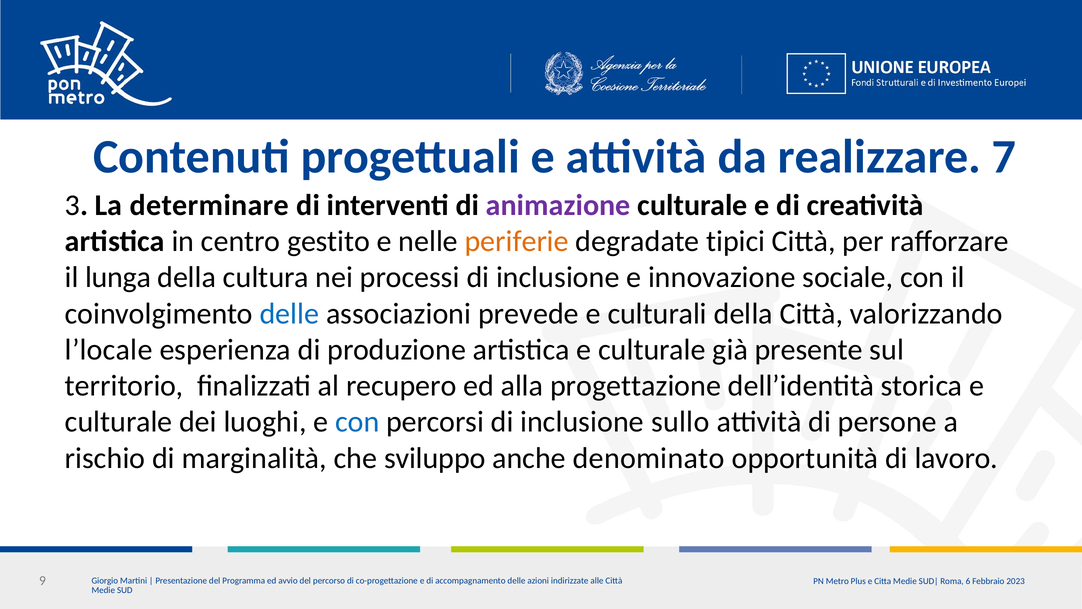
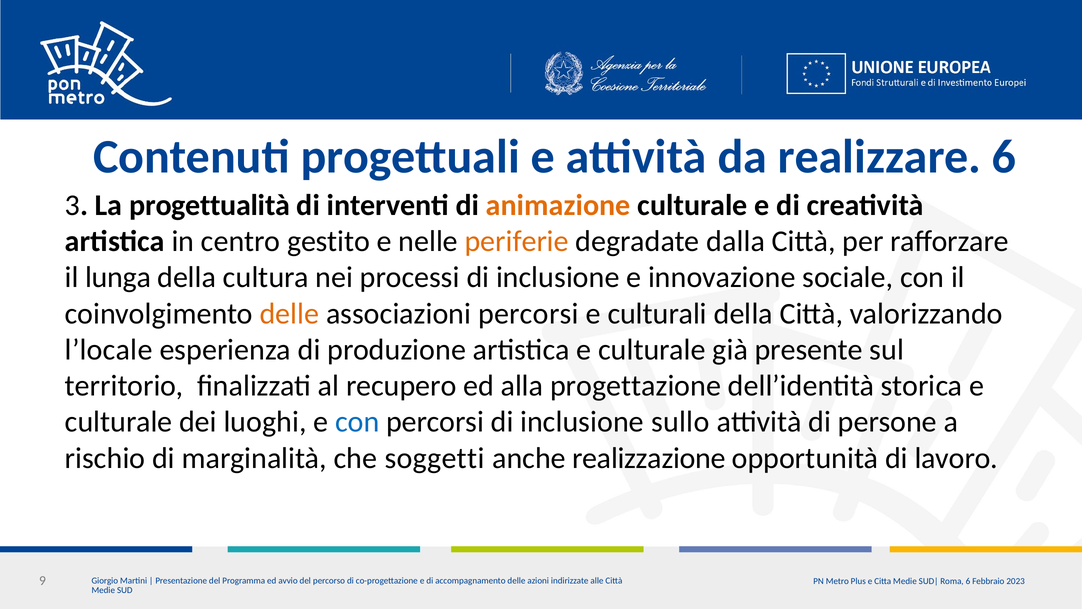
realizzare 7: 7 -> 6 (1004, 157)
determinare: determinare -> progettualità (210, 205)
animazione colour: purple -> orange (558, 205)
tipici: tipici -> dalla (736, 241)
delle colour: blue -> orange (289, 313)
associazioni prevede: prevede -> percorsi (528, 313)
sviluppo: sviluppo -> soggetti (435, 458)
denominato: denominato -> realizzazione (649, 458)
